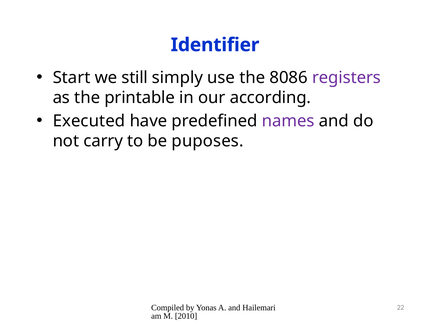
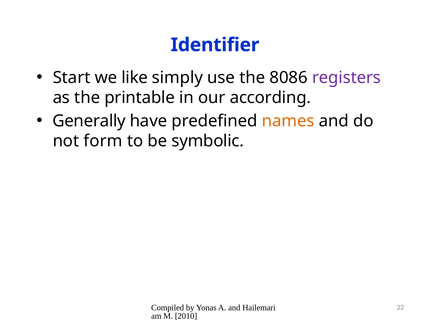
still: still -> like (135, 78)
Executed: Executed -> Generally (89, 121)
names colour: purple -> orange (288, 121)
carry: carry -> form (103, 141)
puposes: puposes -> symbolic (208, 141)
